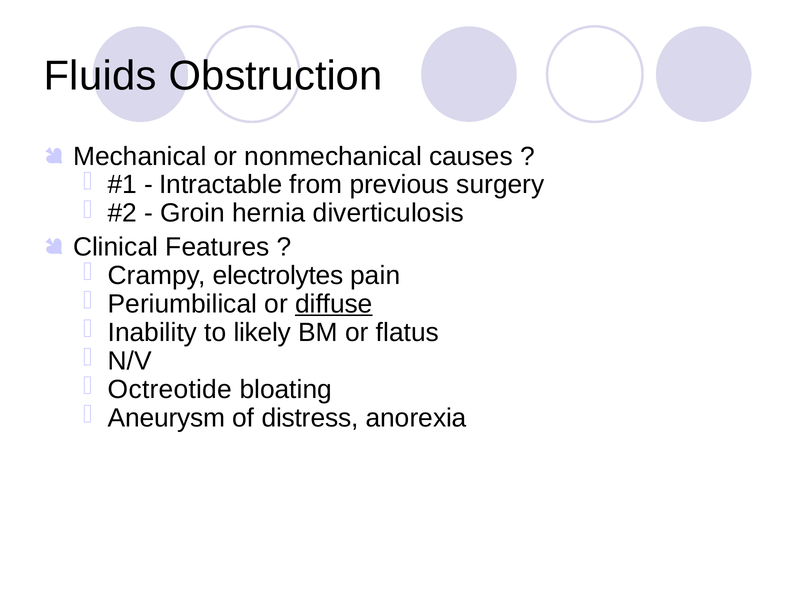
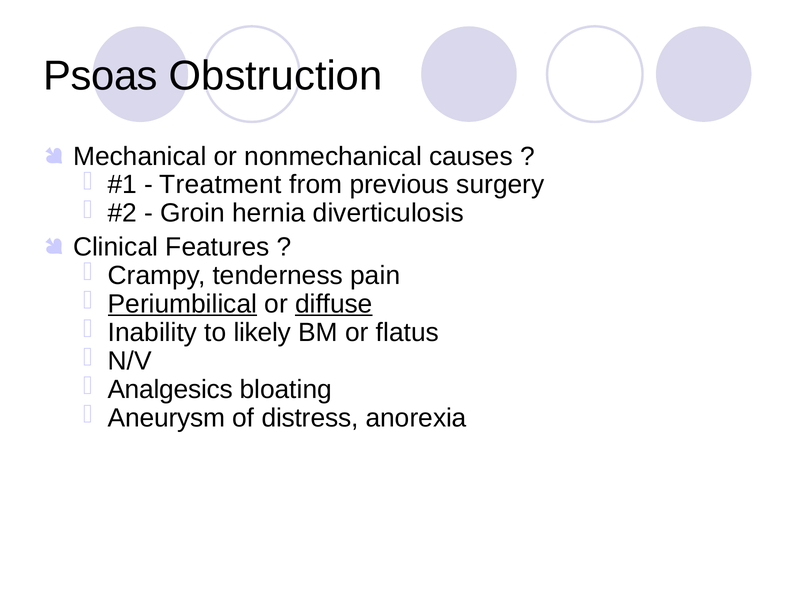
Fluids: Fluids -> Psoas (101, 76)
Intractable: Intractable -> Treatment (221, 185)
electrolytes: electrolytes -> tenderness (278, 276)
Periumbilical underline: none -> present (182, 304)
Octreotide: Octreotide -> Analgesics (170, 390)
